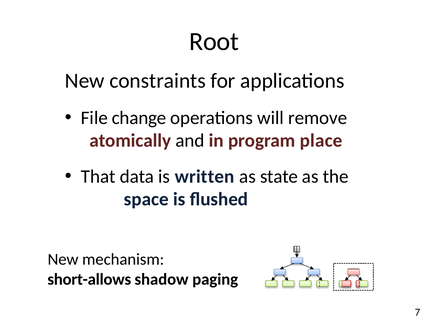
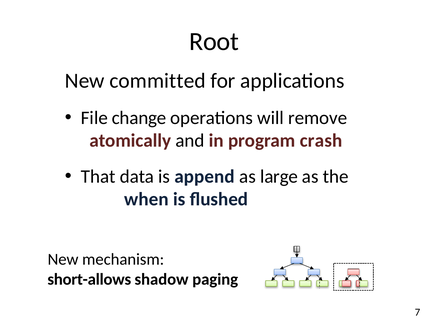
constraints: constraints -> committed (158, 81)
place: place -> crash (321, 141)
written: written -> append (205, 176)
state: state -> large (279, 176)
space: space -> when (146, 199)
